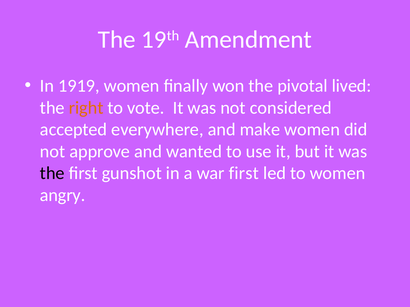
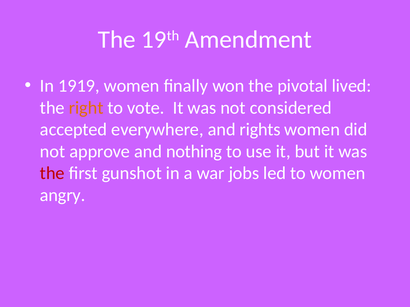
make: make -> rights (260, 130)
wanted: wanted -> nothing (194, 152)
the colour: black -> red (52, 173)
war first: first -> jobs (244, 173)
